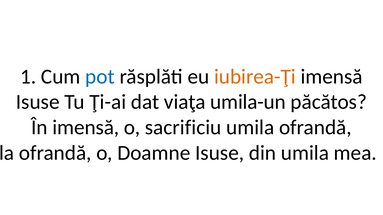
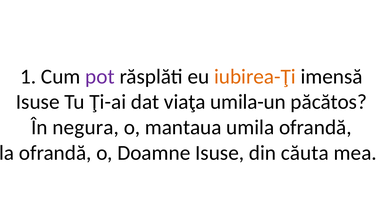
pot colour: blue -> purple (100, 77)
În imensă: imensă -> negura (86, 128)
sacrificiu: sacrificiu -> mantaua (183, 128)
din umila: umila -> căuta (305, 153)
